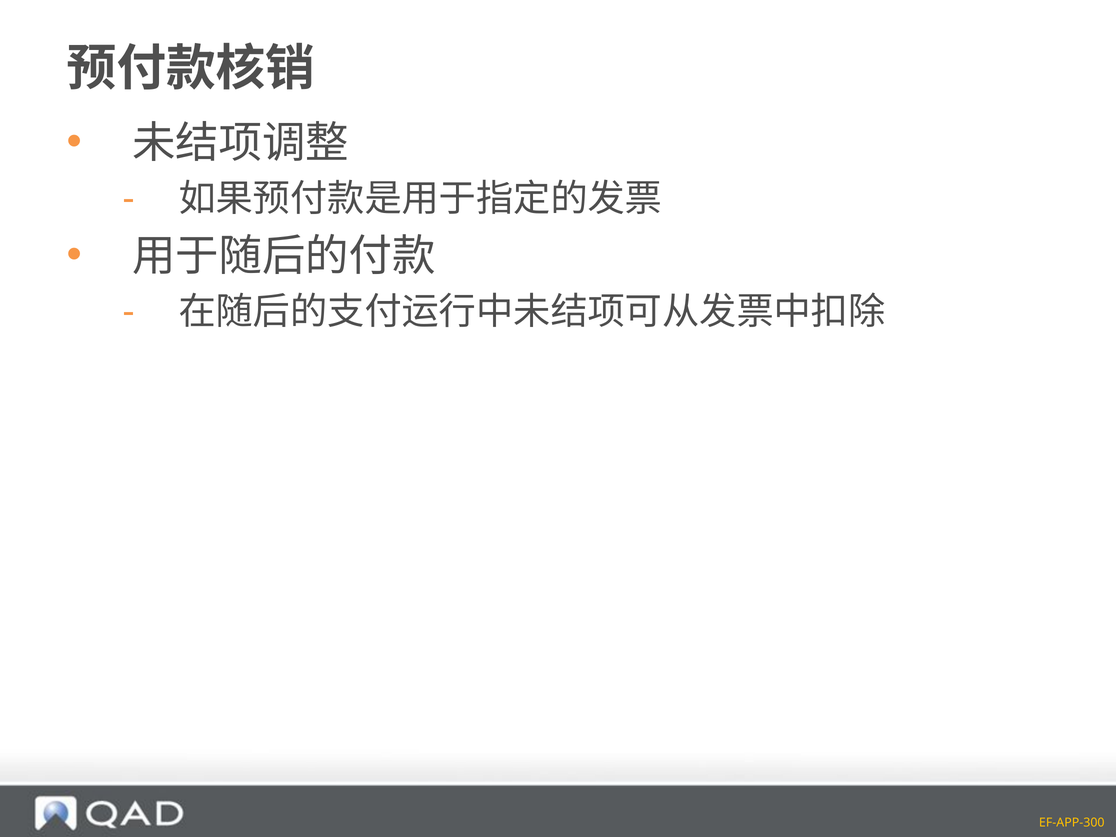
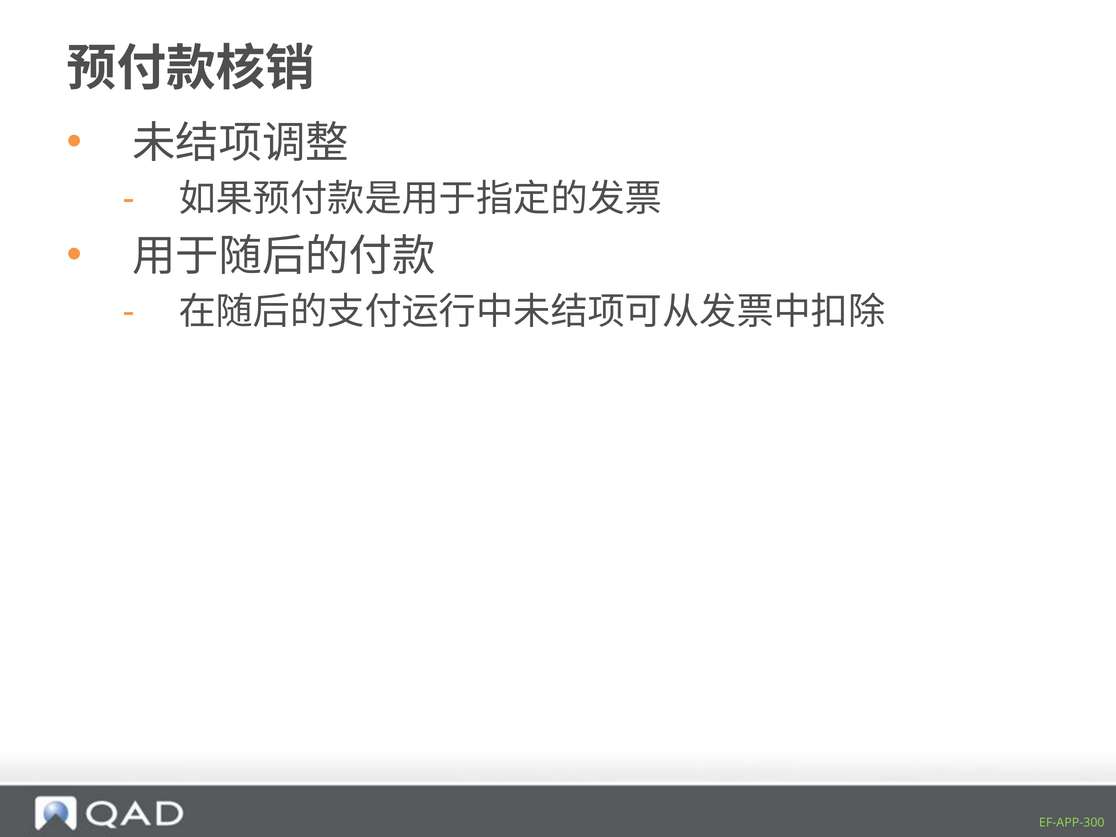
EF-APP-300 colour: yellow -> light green (1072, 823)
